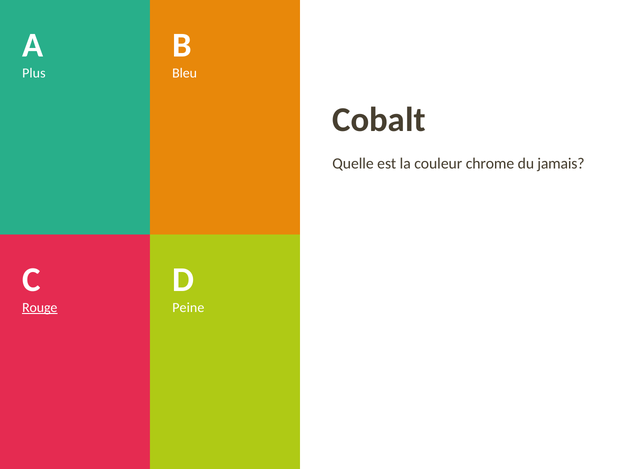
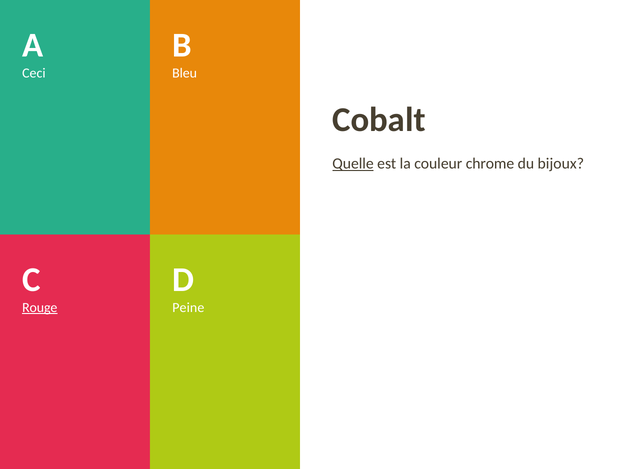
Plus: Plus -> Ceci (34, 73)
Quelle underline: none -> present (353, 164)
jamais: jamais -> bijoux (561, 164)
